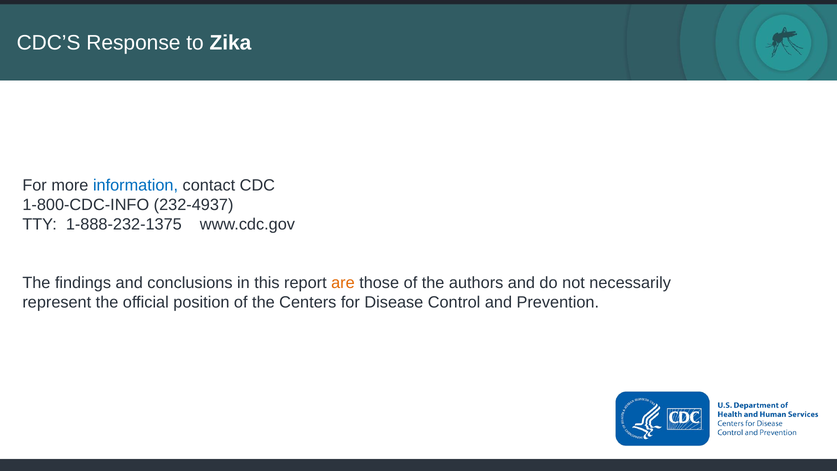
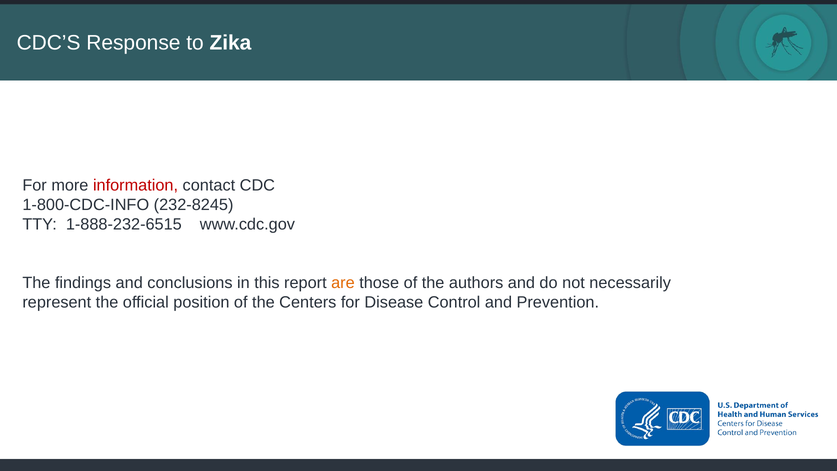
information colour: blue -> red (136, 185)
232-4937: 232-4937 -> 232-8245 (194, 205)
1-888-232-1375: 1-888-232-1375 -> 1-888-232-6515 (124, 224)
